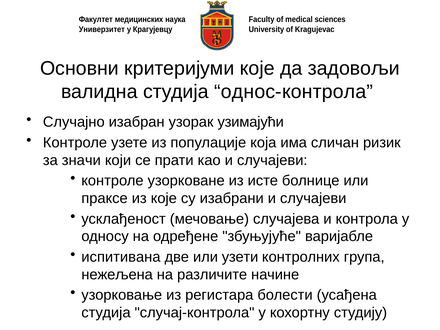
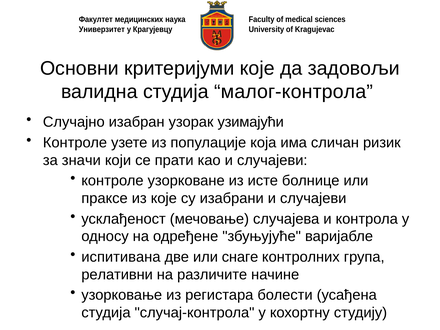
однос-контрола: однос-контрола -> малог-контрола (294, 92)
узети: узети -> снаге (240, 257)
нежељена: нежељена -> релативни (117, 275)
